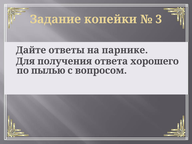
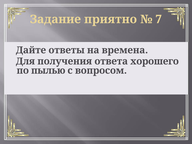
копейки: копейки -> приятно (111, 19)
3: 3 -> 7 (159, 19)
парнике: парнике -> времена (125, 50)
